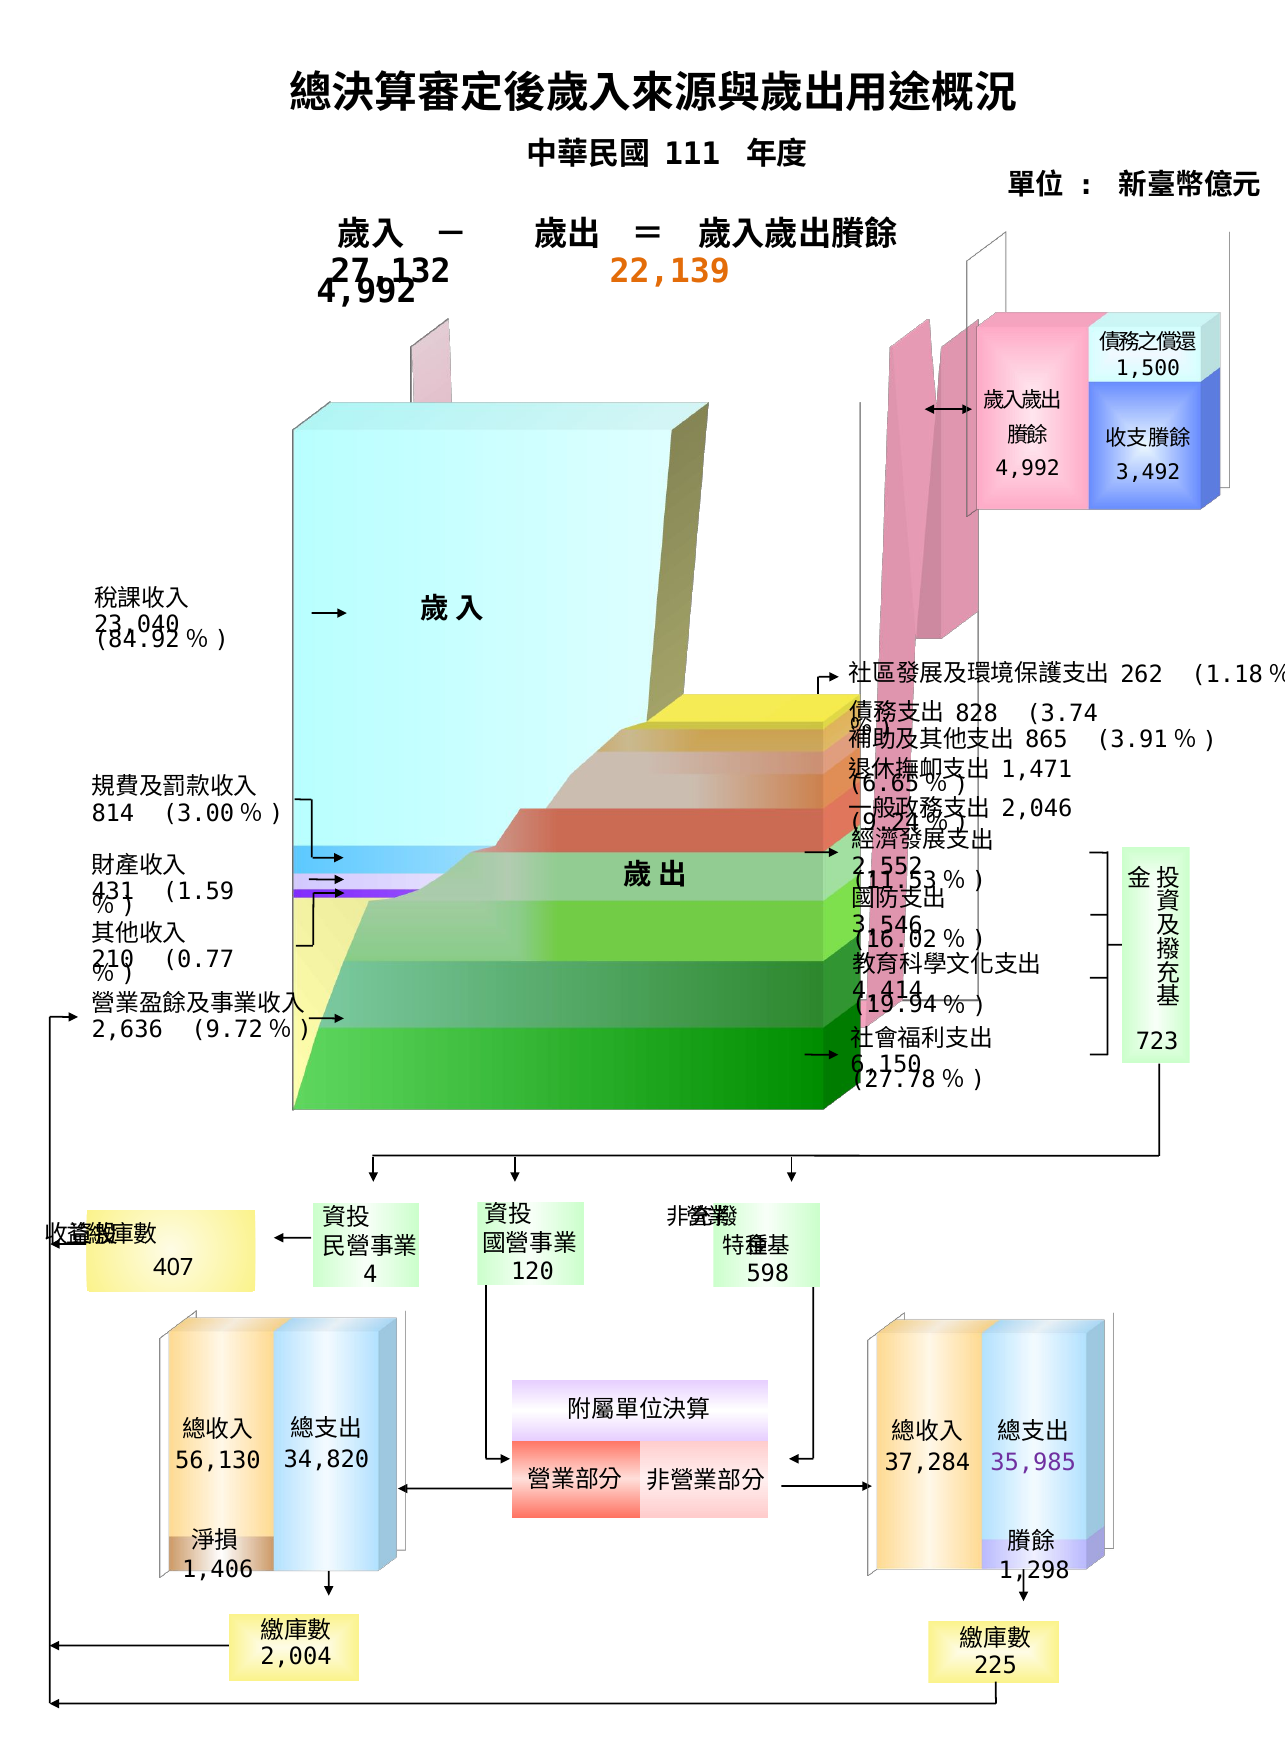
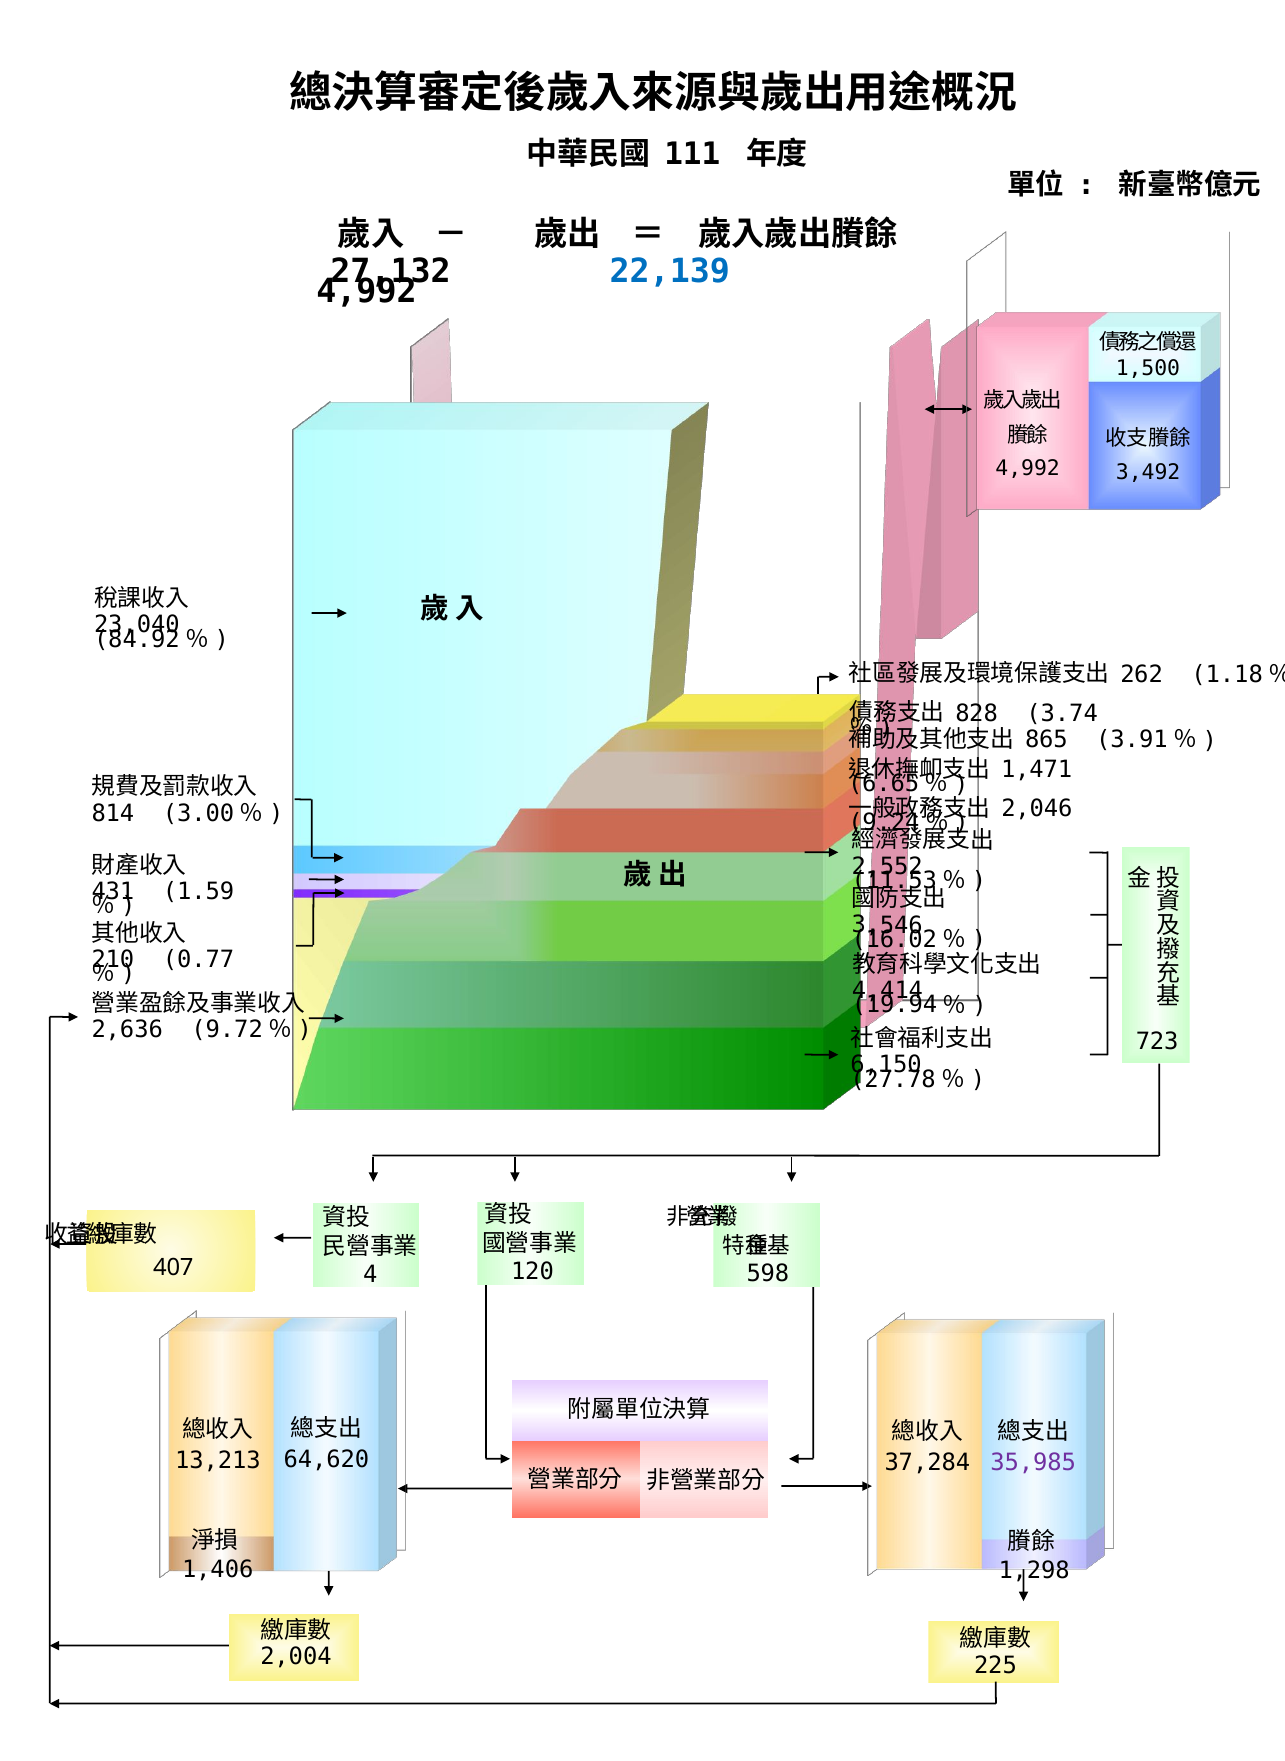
22,139 colour: orange -> blue (670, 271)
34,820: 34,820 -> 64,620 (326, 1460)
56,130: 56,130 -> 13,213 (218, 1460)
